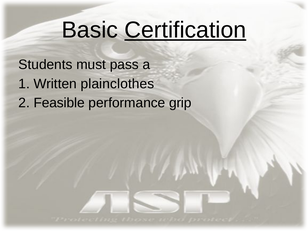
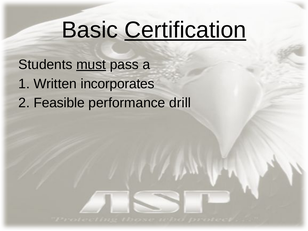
must underline: none -> present (91, 65)
plainclothes: plainclothes -> incorporates (118, 84)
grip: grip -> drill (180, 103)
